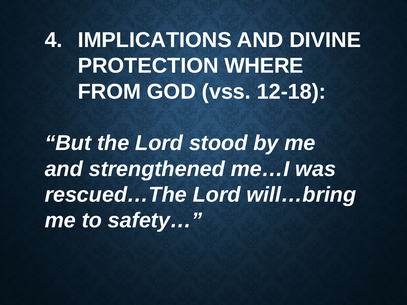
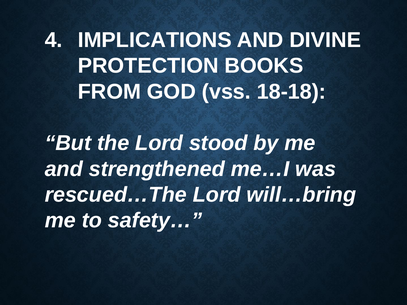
WHERE: WHERE -> BOOKS (264, 66)
12-18: 12-18 -> 18-18 (291, 92)
